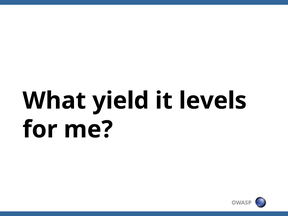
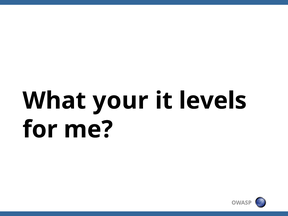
yield: yield -> your (120, 101)
